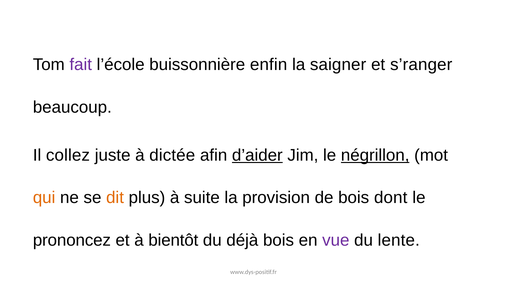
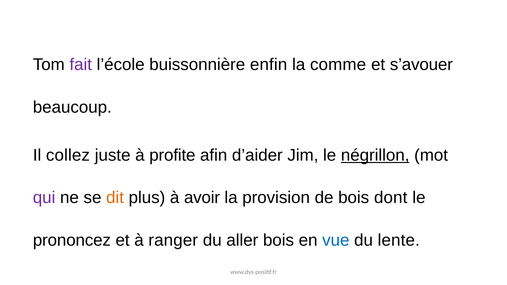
saigner: saigner -> comme (338, 65)
s’ranger: s’ranger -> s’avouer (421, 65)
dictée: dictée -> profite (172, 155)
d’aider underline: present -> none (257, 155)
qui colour: orange -> purple (44, 198)
suite: suite -> avoir (202, 198)
bientôt: bientôt -> ranger (173, 240)
déjà: déjà -> aller (242, 240)
vue colour: purple -> blue (336, 240)
